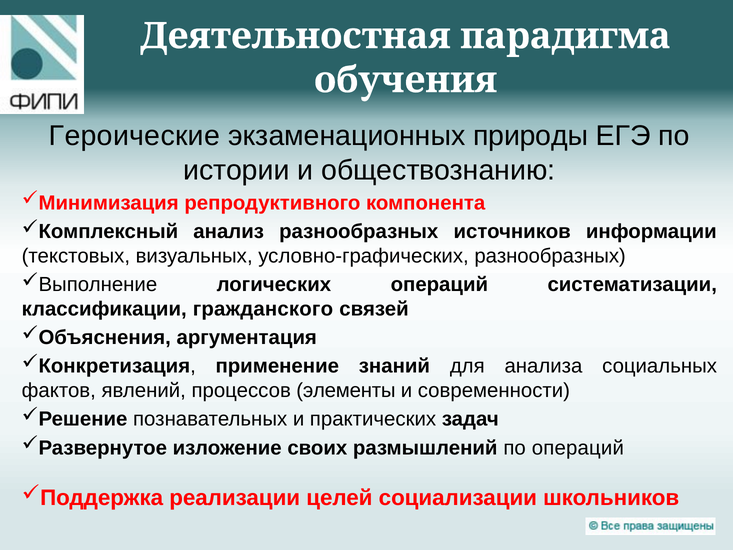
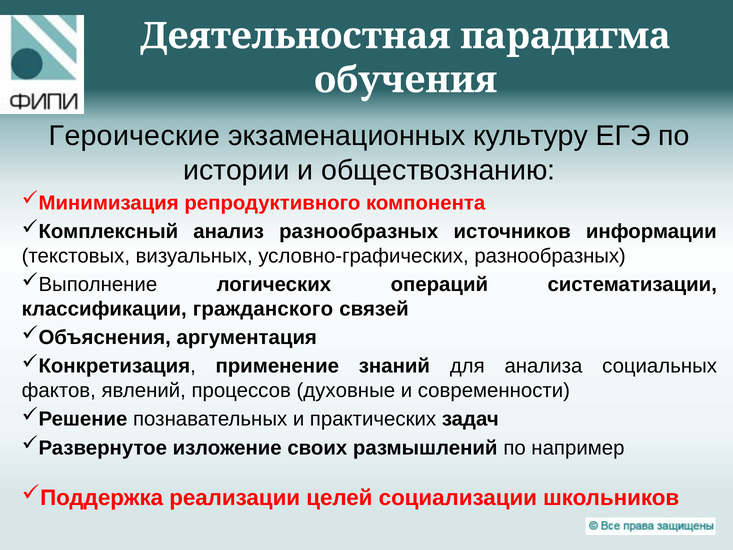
природы: природы -> культуру (531, 136)
элементы: элементы -> духовные (346, 391)
по операций: операций -> например (578, 448)
